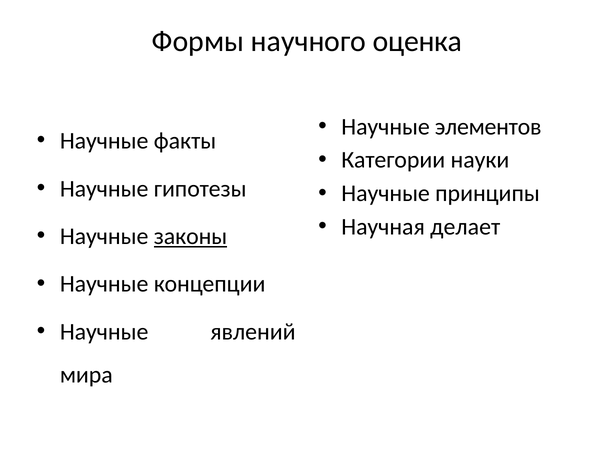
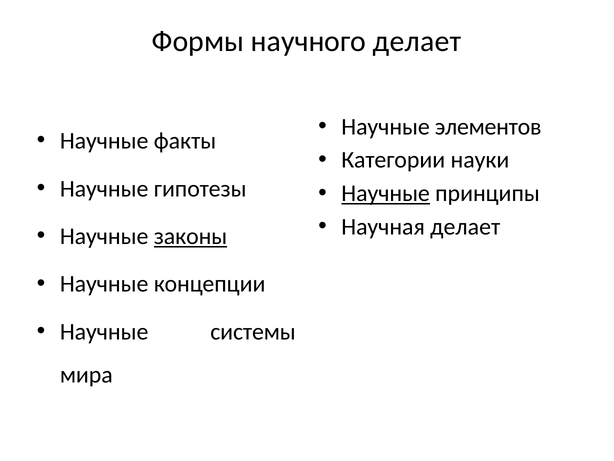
научного оценка: оценка -> делает (417, 41)
Научные underline: none -> present (386, 193)
явлений: явлений -> системы (253, 331)
